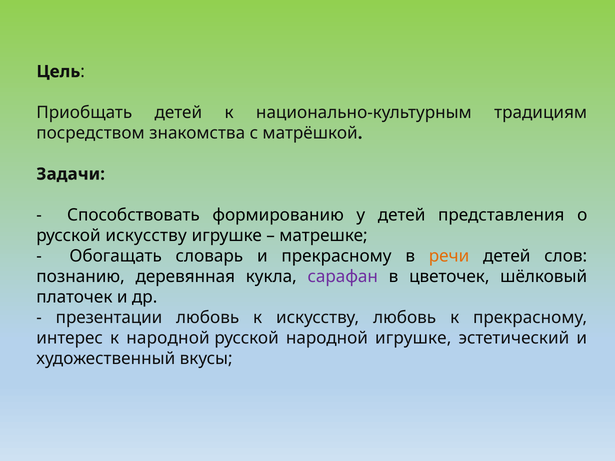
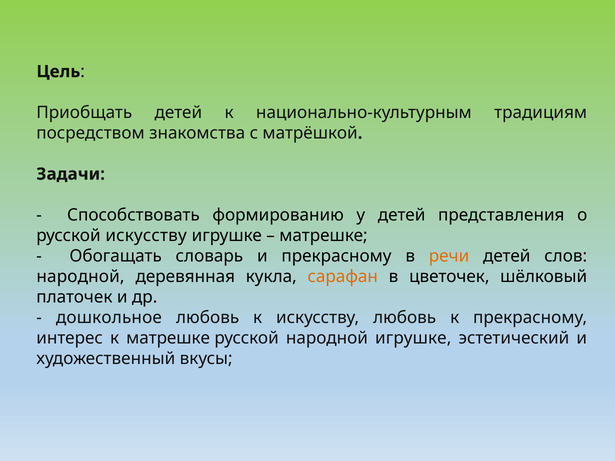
познанию: познанию -> народной (80, 277)
сарафан colour: purple -> orange (343, 277)
презентации: презентации -> дошкольное (109, 318)
к народной: народной -> матрешке (168, 338)
